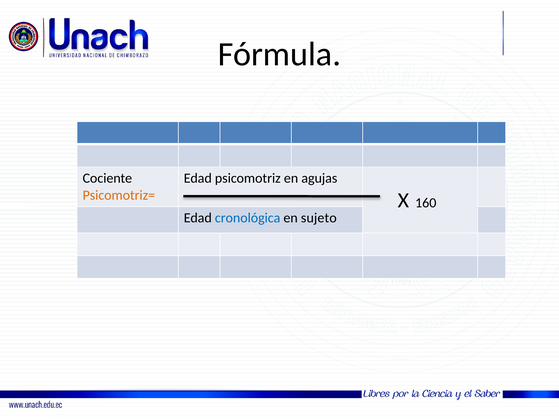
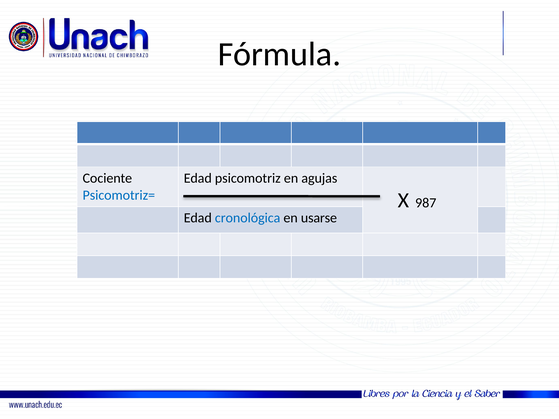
Psicomotriz= colour: orange -> blue (119, 195)
160: 160 -> 987 (426, 203)
sujeto: sujeto -> usarse (319, 218)
